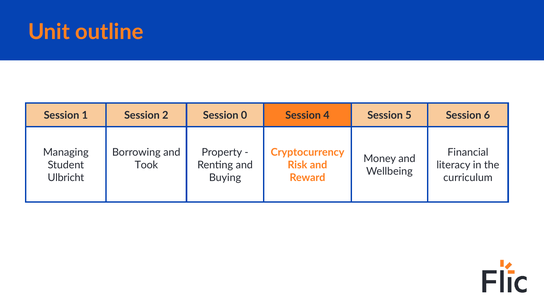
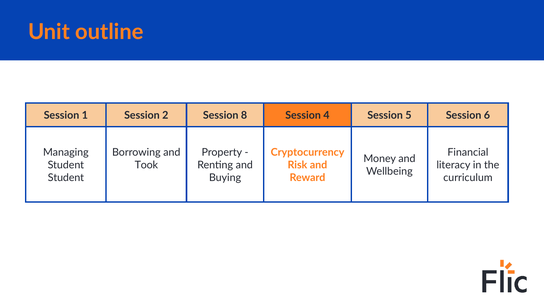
0: 0 -> 8 (244, 115)
Ulbricht: Ulbricht -> Student (66, 178)
